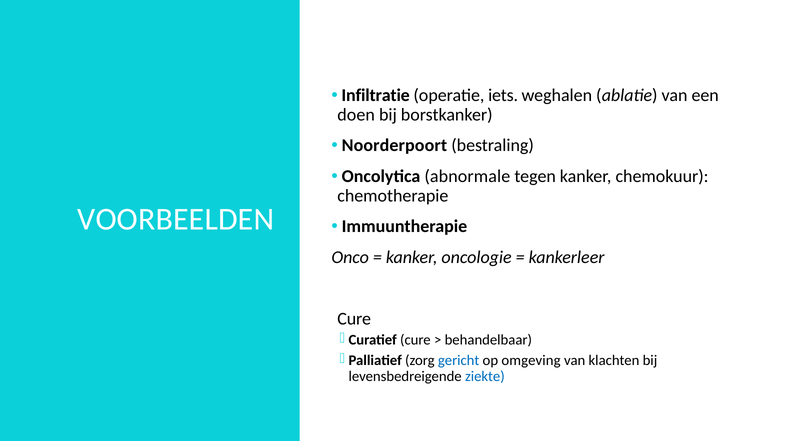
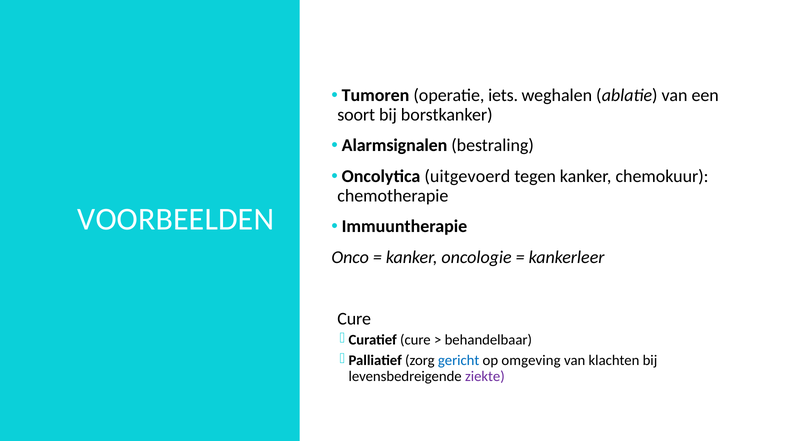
Infiltratie: Infiltratie -> Tumoren (376, 95)
doen: doen -> soort (356, 115)
Noorderpoort: Noorderpoort -> Alarmsignalen (395, 146)
abnormale: abnormale -> uitgevoerd (467, 177)
ziekte colour: blue -> purple (485, 377)
